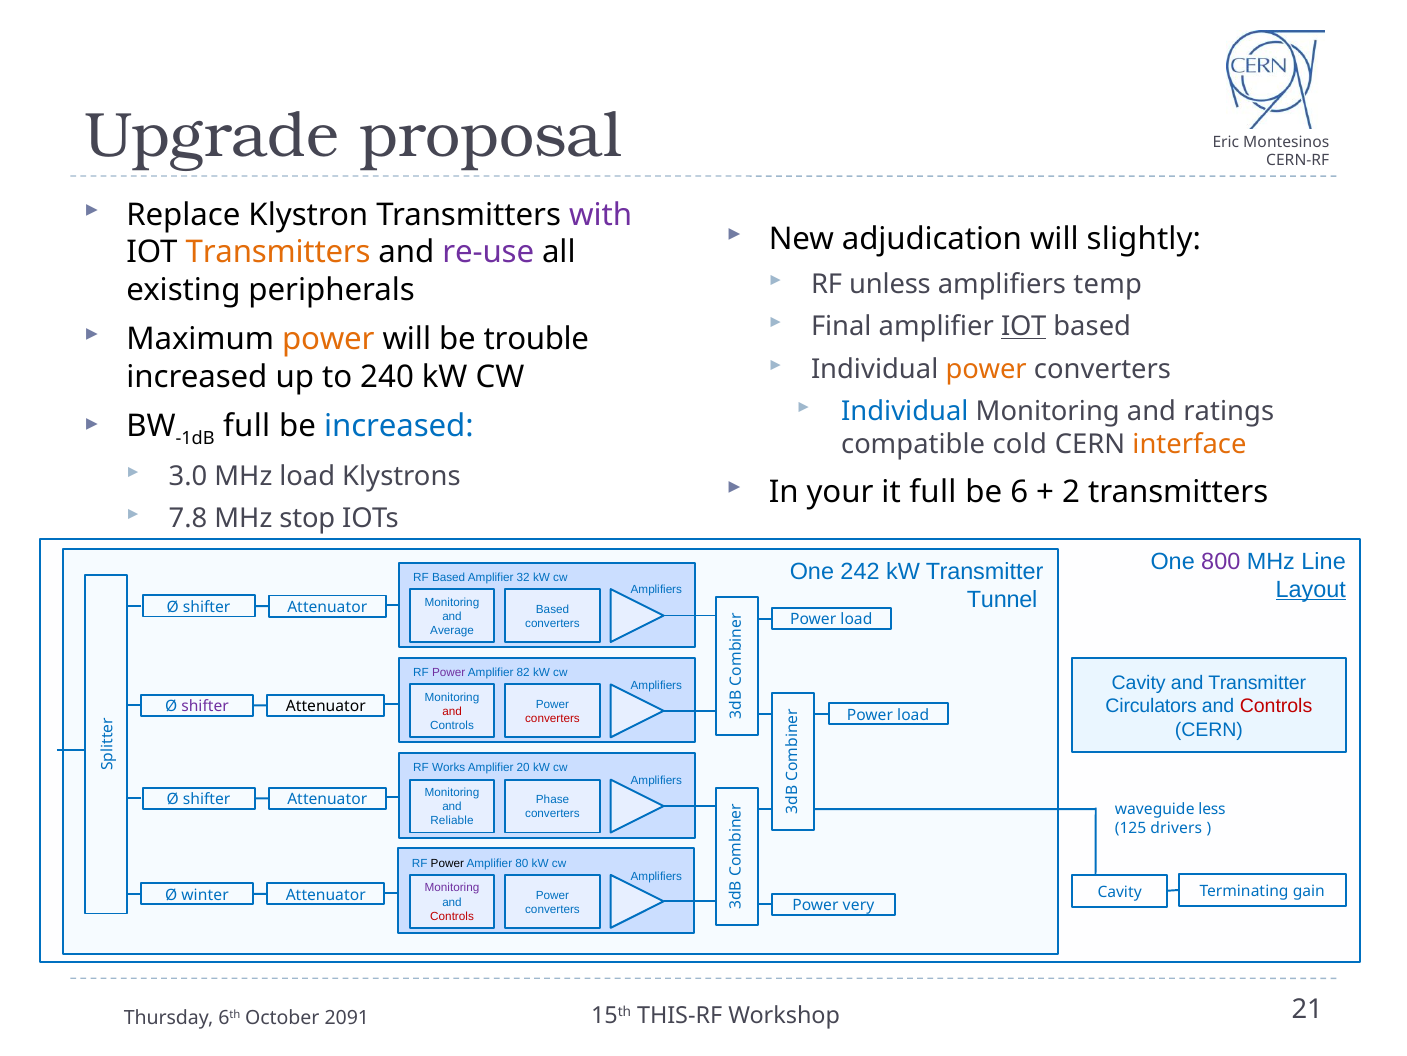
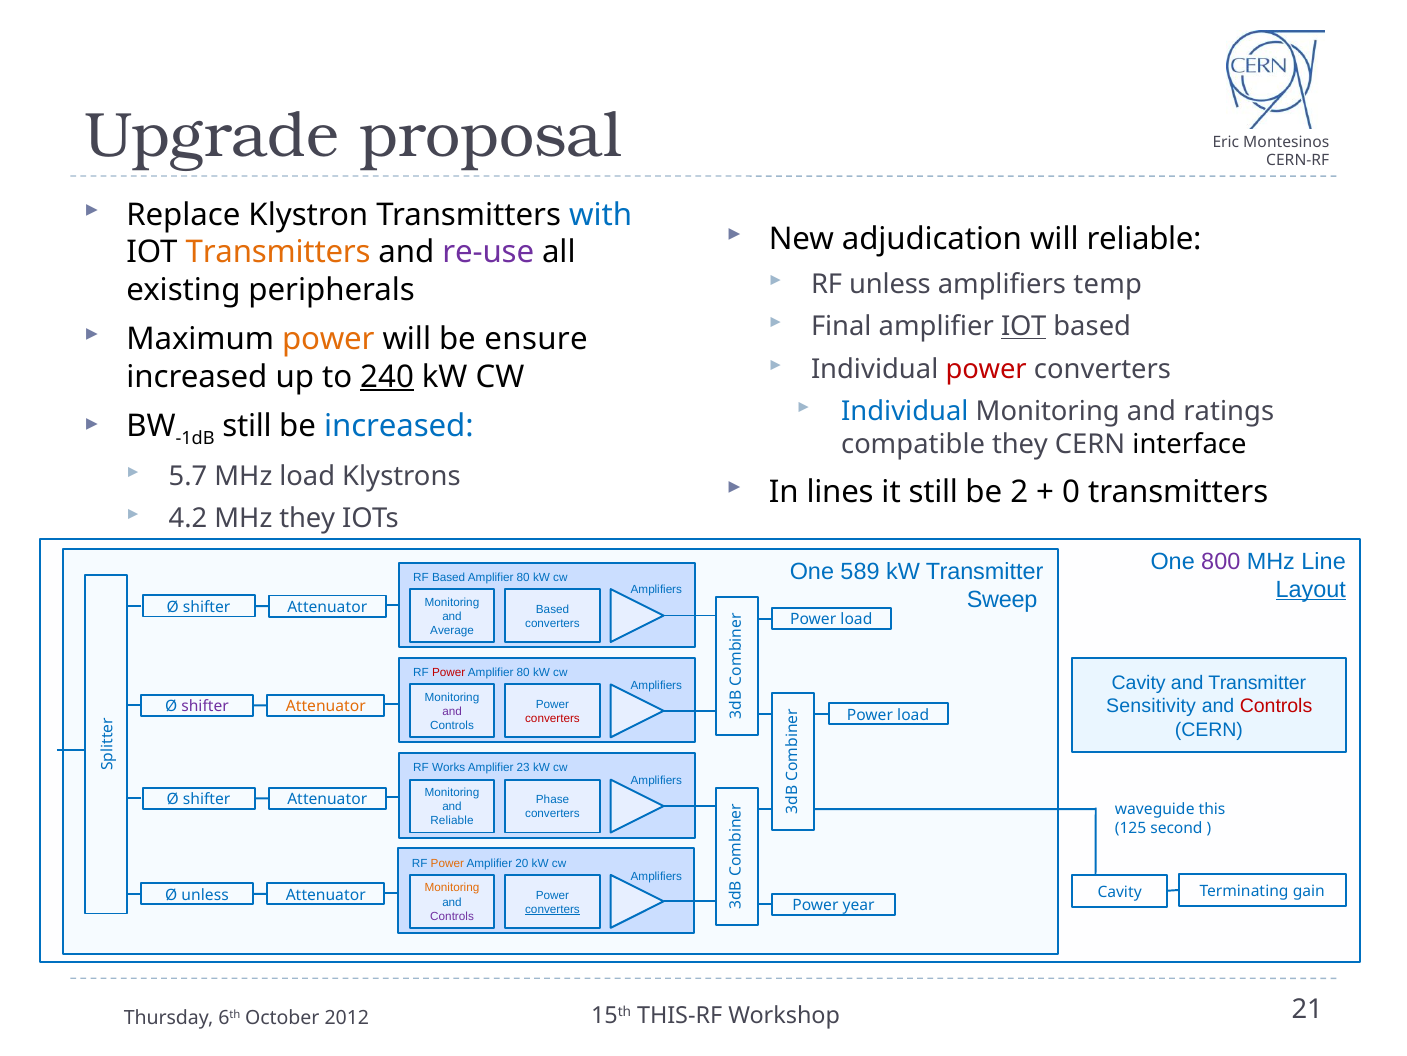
with colour: purple -> blue (601, 215)
will slightly: slightly -> reliable (1144, 239)
trouble: trouble -> ensure (536, 339)
power colour: orange -> red (986, 369)
240 underline: none -> present (387, 377)
full: full -> still (247, 426)
compatible cold: cold -> they (1020, 444)
interface colour: orange -> black (1189, 444)
3.0: 3.0 -> 5.7 (188, 476)
your: your -> lines (840, 492)
it full: full -> still (933, 492)
6: 6 -> 2 (1019, 492)
2: 2 -> 0 (1071, 492)
7.8: 7.8 -> 4.2 (188, 518)
MHz stop: stop -> they (307, 518)
242: 242 -> 589 (860, 572)
32: 32 -> 80 (523, 577)
Tunnel: Tunnel -> Sweep (1002, 600)
Power colour: purple -> red (449, 672)
82: 82 -> 80 (523, 672)
Circulators: Circulators -> Sensitivity (1151, 706)
Attenuator colour: black -> orange (326, 706)
and colour: red -> purple (452, 711)
20: 20 -> 23 (523, 767)
less: less -> this (1212, 809)
drivers: drivers -> second (1176, 828)
Power colour: black -> orange (447, 863)
80: 80 -> 20 (522, 863)
Monitoring colour: purple -> orange (452, 887)
Ø winter: winter -> unless (205, 894)
very: very -> year (859, 905)
converters underline: none -> present (552, 909)
Controls colour: red -> purple (452, 916)
2091: 2091 -> 2012 (347, 1017)
